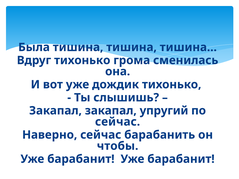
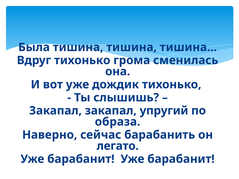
сейчас: сейчас -> образа (118, 122)
чтобы: чтобы -> легато (118, 146)
